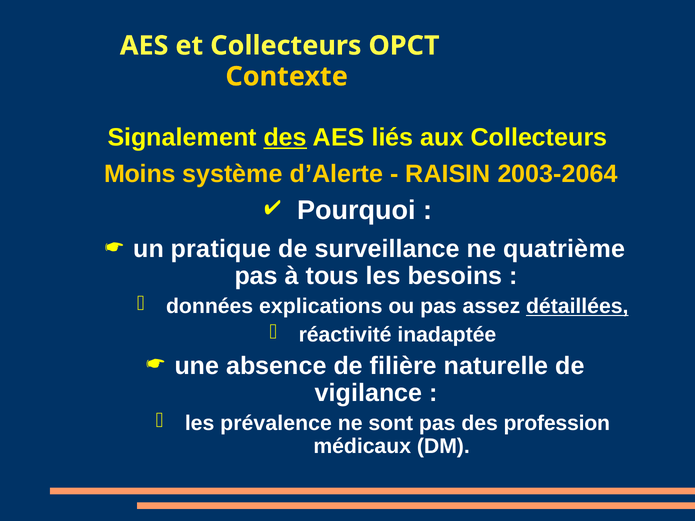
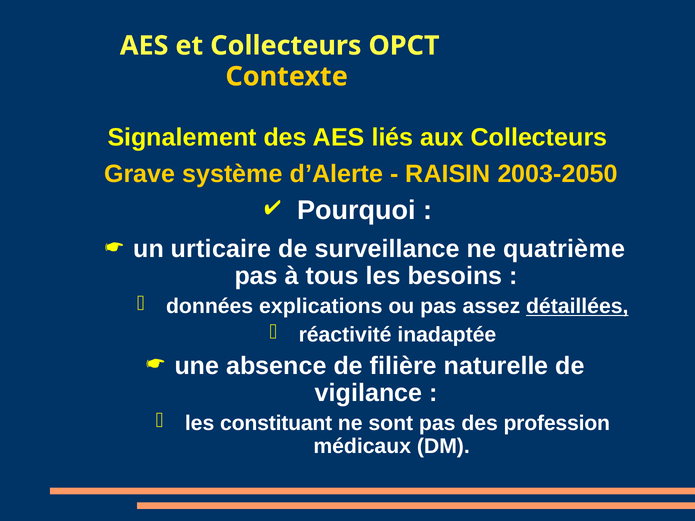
des underline: present -> none (285, 138)
Moins: Moins -> Grave (140, 174)
2003-2064: 2003-2064 -> 2003-2050 (558, 174)
pratique: pratique -> urticaire (221, 249)
prévalence: prévalence -> constituant (276, 423)
